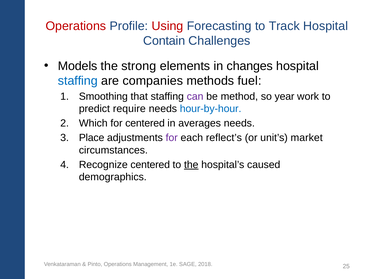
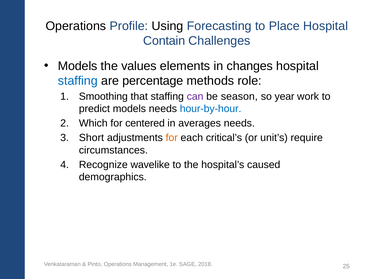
Operations colour: red -> black (76, 26)
Using colour: red -> black (167, 26)
Track: Track -> Place (284, 26)
strong: strong -> values (139, 66)
companies: companies -> percentage (153, 81)
fuel: fuel -> role (250, 81)
method: method -> season (239, 96)
predict require: require -> models (129, 109)
Place: Place -> Short (91, 138)
for colour: purple -> orange (172, 138)
reflect’s: reflect’s -> critical’s (224, 138)
market: market -> require (307, 138)
Recognize centered: centered -> wavelike (150, 165)
the underline: present -> none (191, 165)
